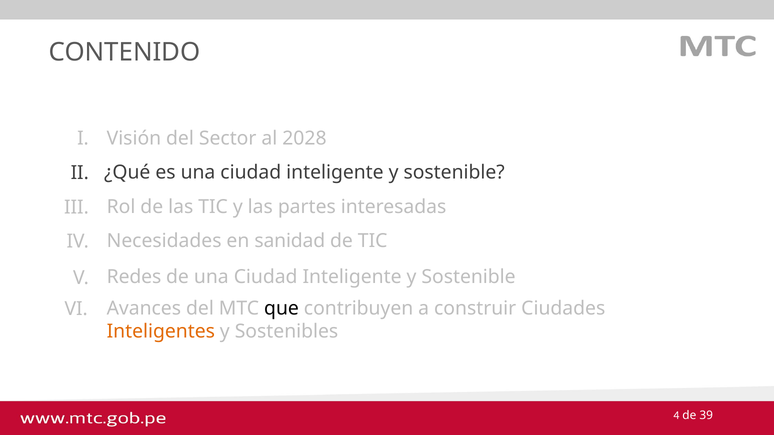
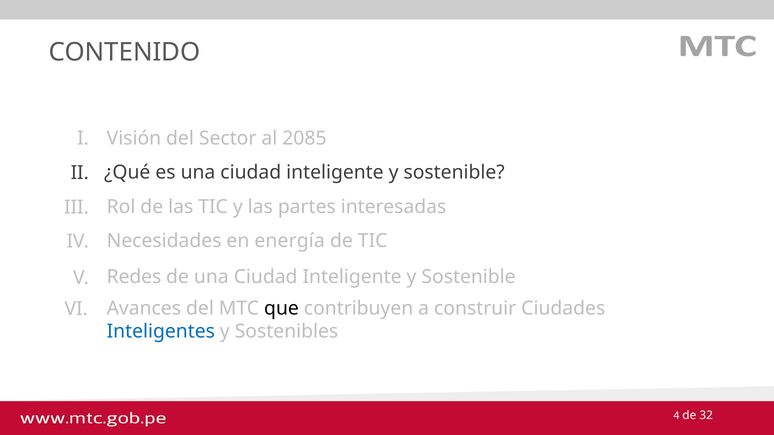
2028: 2028 -> 2085 (304, 138)
sanidad: sanidad -> energía (290, 241)
Inteligentes colour: orange -> blue (161, 332)
39: 39 -> 32 (706, 416)
